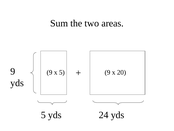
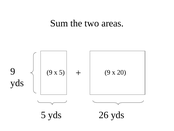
24: 24 -> 26 (104, 115)
